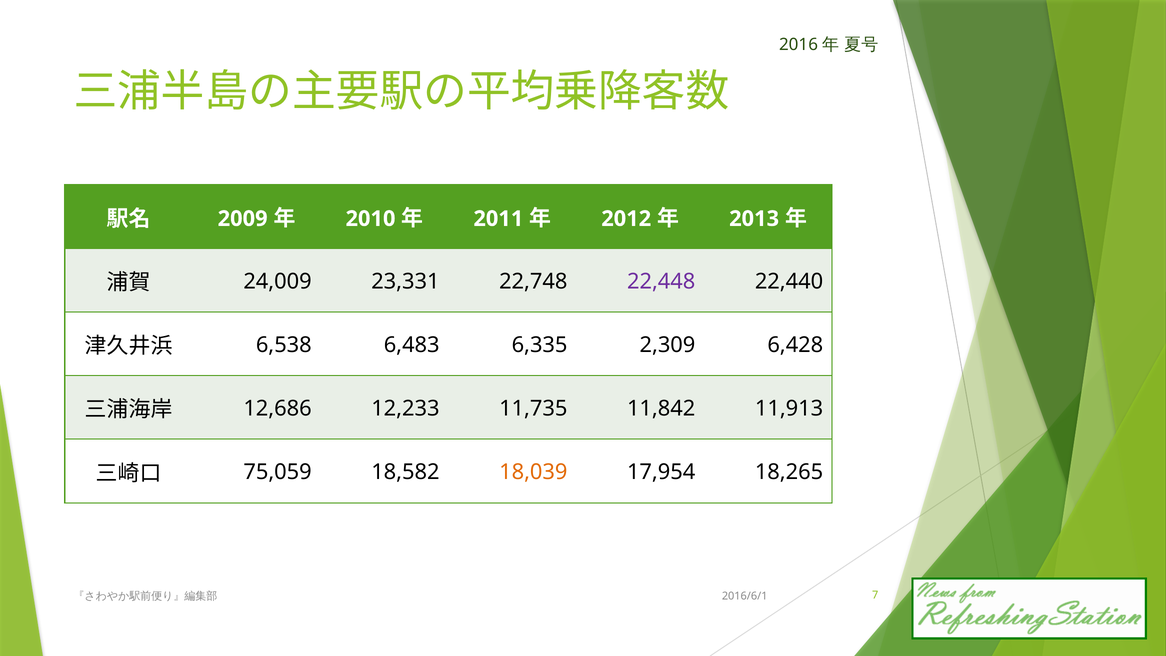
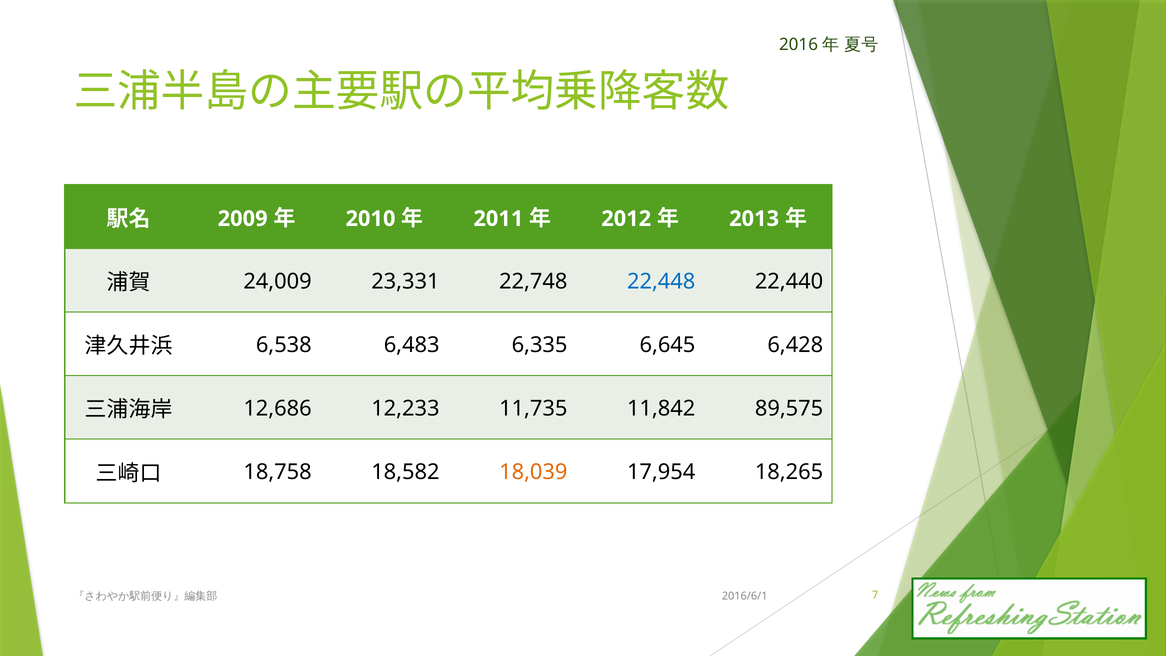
22,448 colour: purple -> blue (661, 281)
2,309: 2,309 -> 6,645 (667, 345)
11,913: 11,913 -> 89,575 (789, 409)
75,059: 75,059 -> 18,758 (278, 472)
